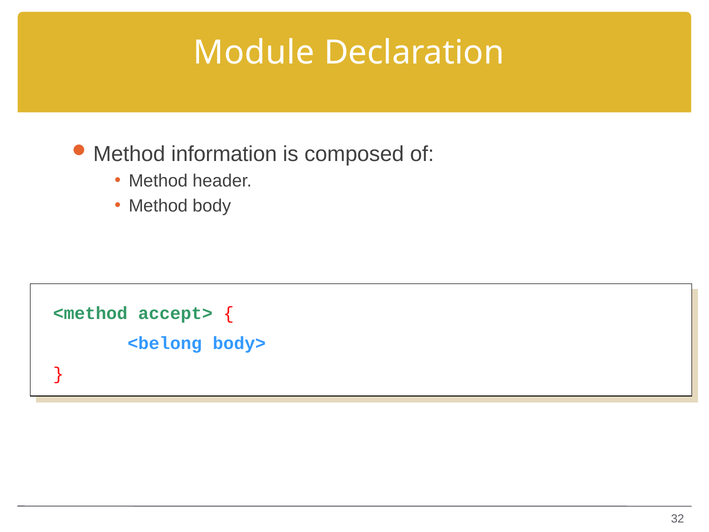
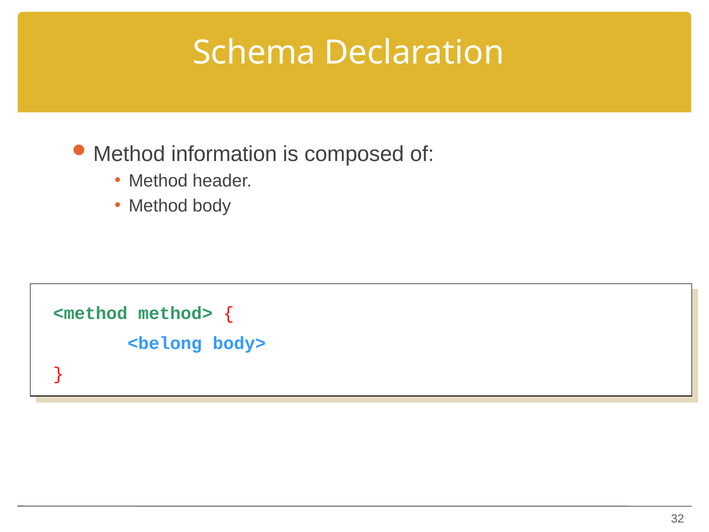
Module: Module -> Schema (254, 53)
accept>: accept> -> method> (175, 313)
